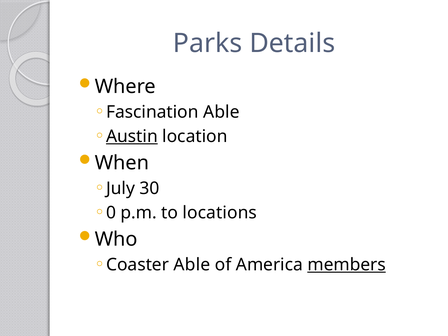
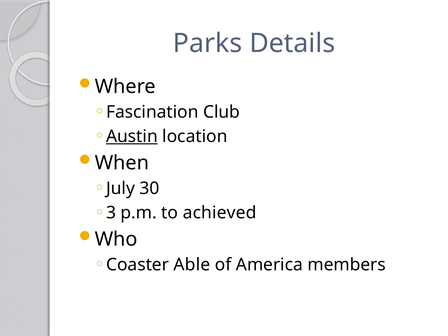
Fascination Able: Able -> Club (221, 112)
0: 0 -> 3 (111, 213)
locations: locations -> achieved (220, 213)
members underline: present -> none (347, 265)
